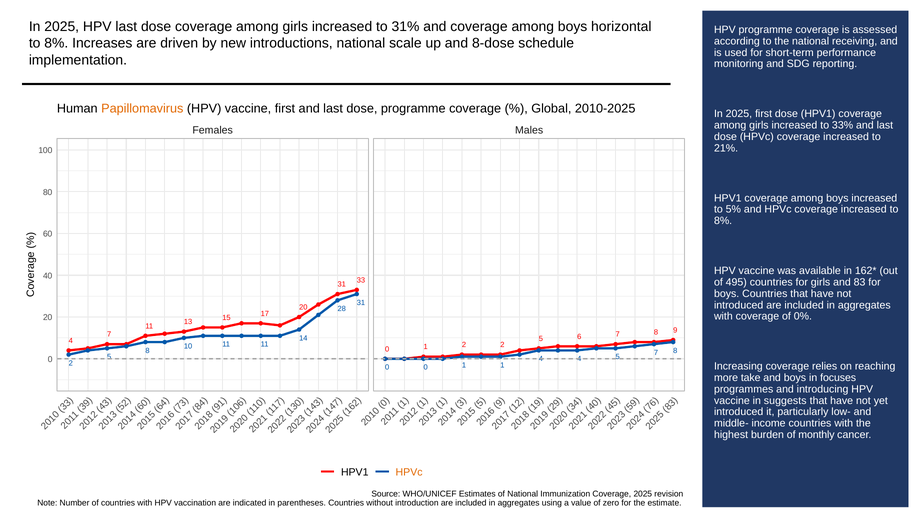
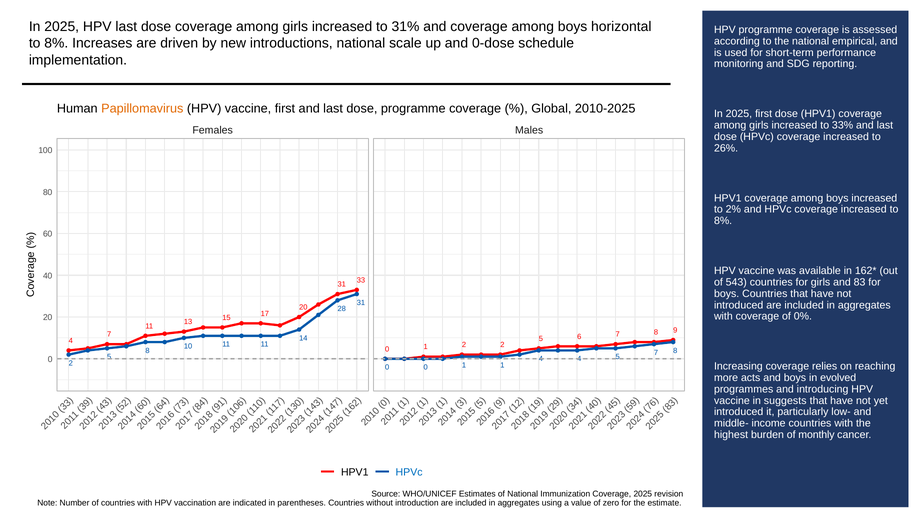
receiving: receiving -> empirical (855, 41)
8-dose: 8-dose -> 0-dose (493, 43)
21%: 21% -> 26% (726, 148)
5%: 5% -> 2% (733, 209)
495: 495 -> 543 (736, 282)
take: take -> acts (751, 377)
focuses: focuses -> evolved (838, 377)
HPVc colour: orange -> blue (409, 472)
